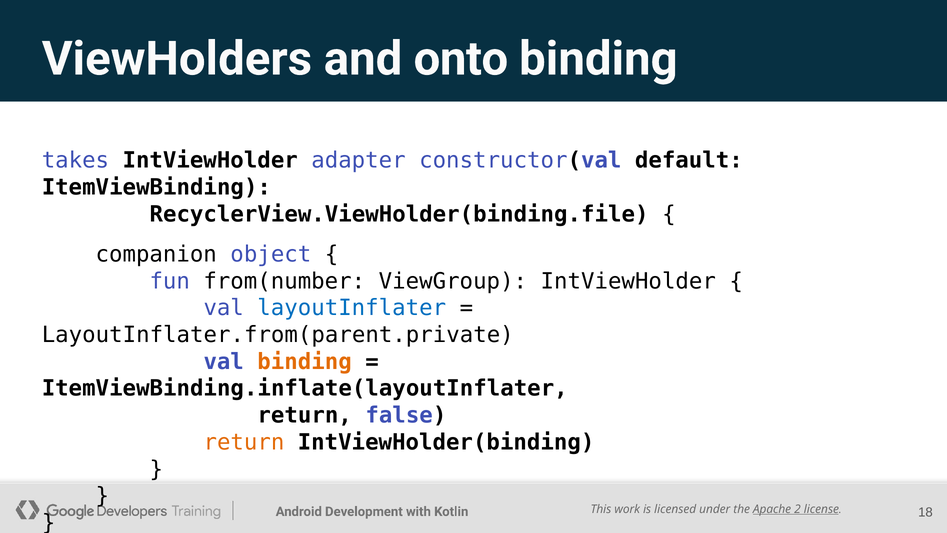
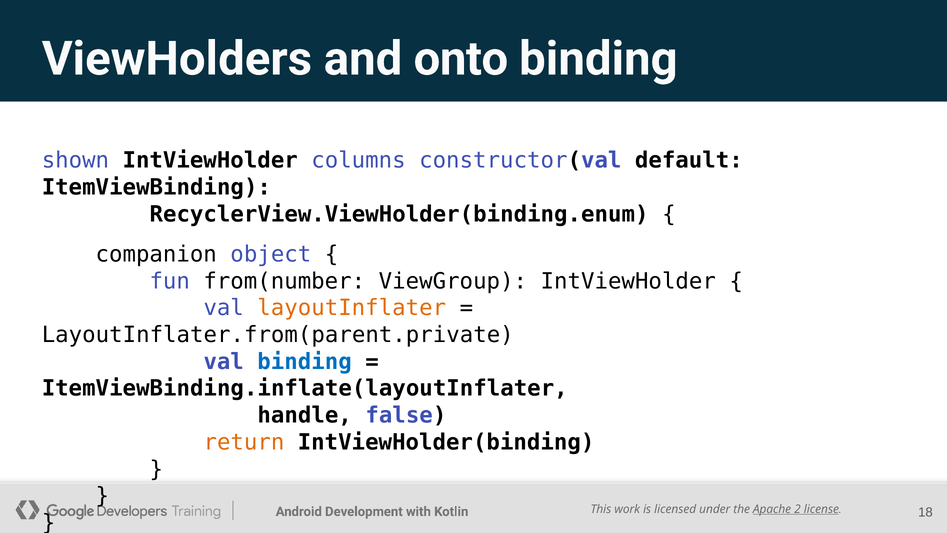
takes: takes -> shown (75, 160)
adapter: adapter -> columns (358, 160)
RecyclerView.ViewHolder(binding.file: RecyclerView.ViewHolder(binding.file -> RecyclerView.ViewHolder(binding.enum (399, 214)
layoutInflater colour: blue -> orange (352, 308)
binding colour: orange -> blue (305, 362)
return: return -> handle (305, 415)
